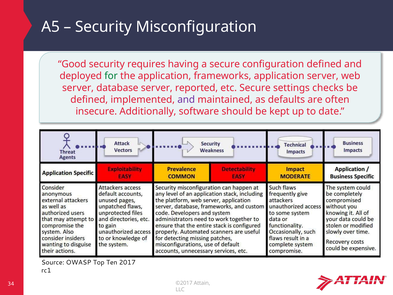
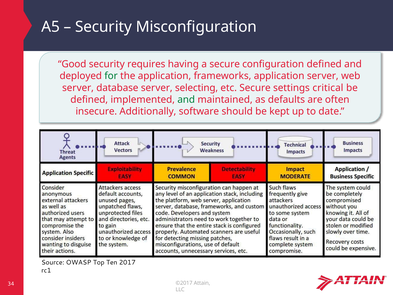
reported: reported -> selecting (197, 88)
checks: checks -> critical (328, 88)
and colour: purple -> green (186, 100)
